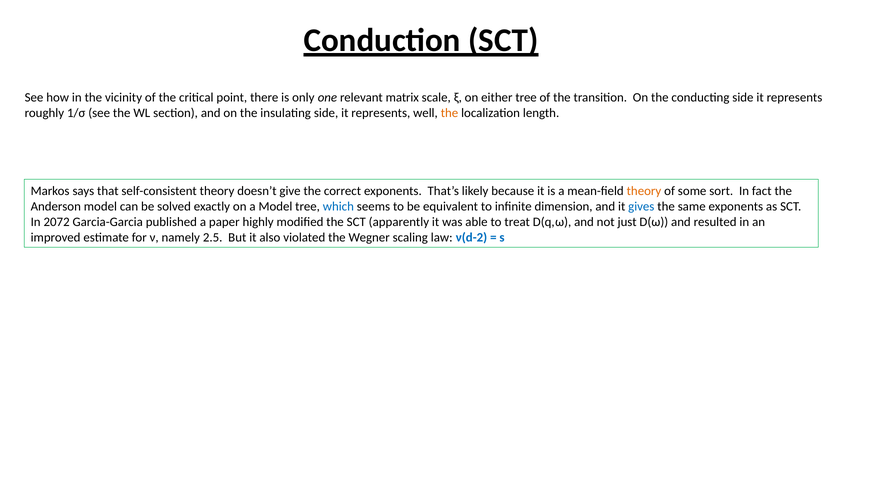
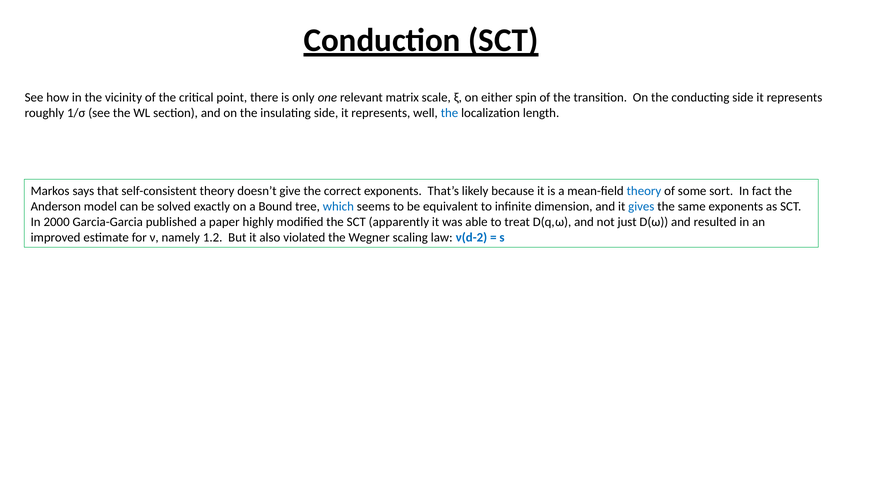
either tree: tree -> spin (526, 98)
the colour: orange -> blue (450, 113)
theory colour: orange -> blue (644, 191)
a Model: Model -> Bound (275, 207)
2072: 2072 -> 2000 (57, 222)
2.5: 2.5 -> 1.2 (213, 237)
